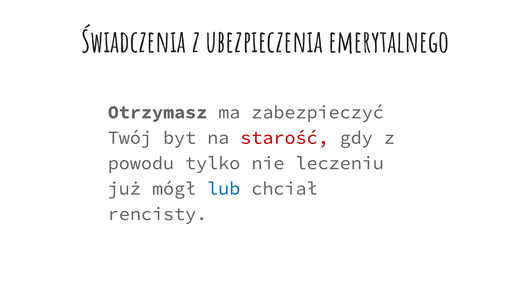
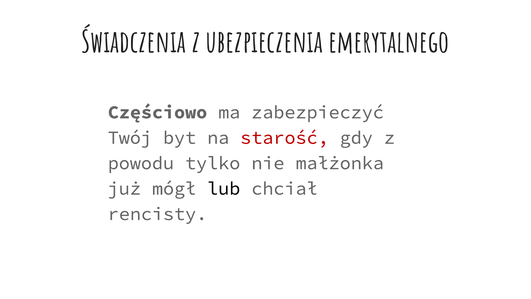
Otrzymasz: Otrzymasz -> Częściowo (158, 112)
leczeniu: leczeniu -> małżonka (340, 163)
lub colour: blue -> black (224, 188)
